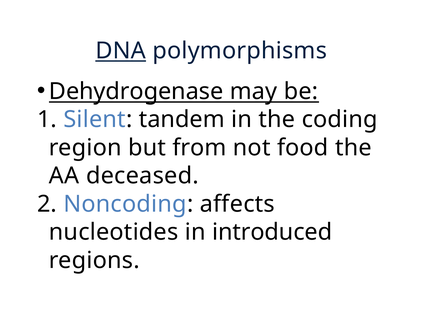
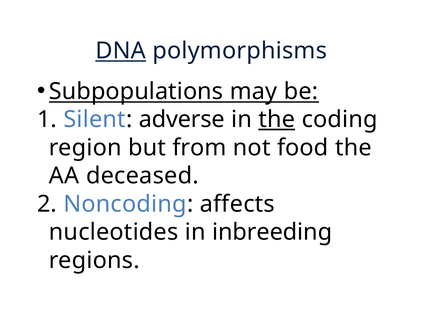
Dehydrogenase: Dehydrogenase -> Subpopulations (136, 91)
tandem: tandem -> adverse (182, 120)
the underline: none -> present (277, 120)
introduced: introduced -> inbreeding (272, 232)
